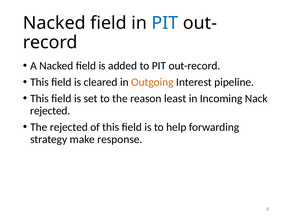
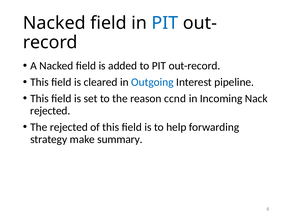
Outgoing colour: orange -> blue (152, 82)
least: least -> ccnd (175, 98)
response: response -> summary (120, 139)
